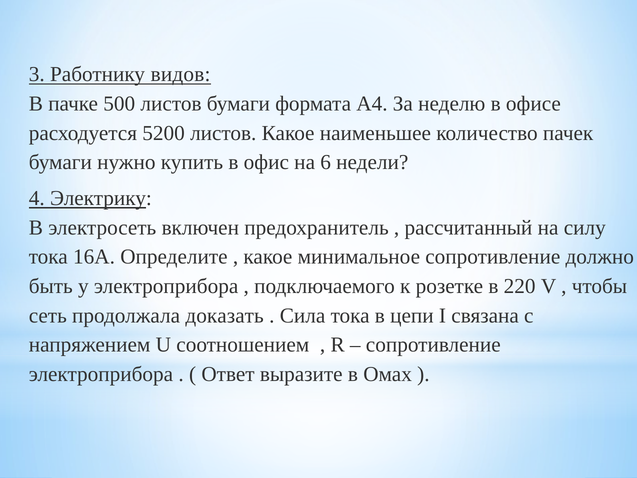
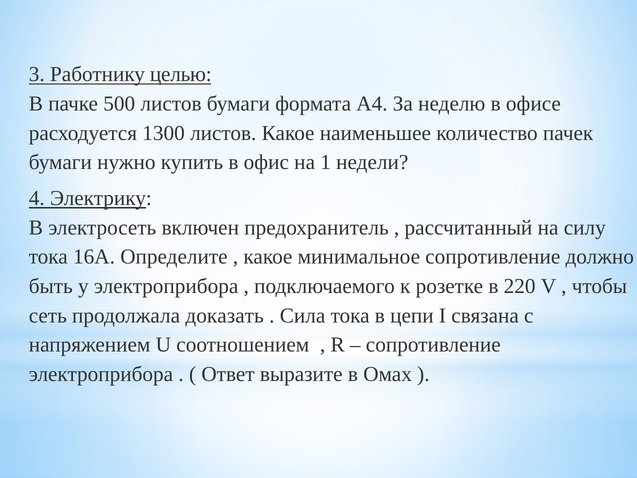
видов: видов -> целью (181, 74)
5200: 5200 -> 1300 (164, 133)
6: 6 -> 1 (326, 162)
